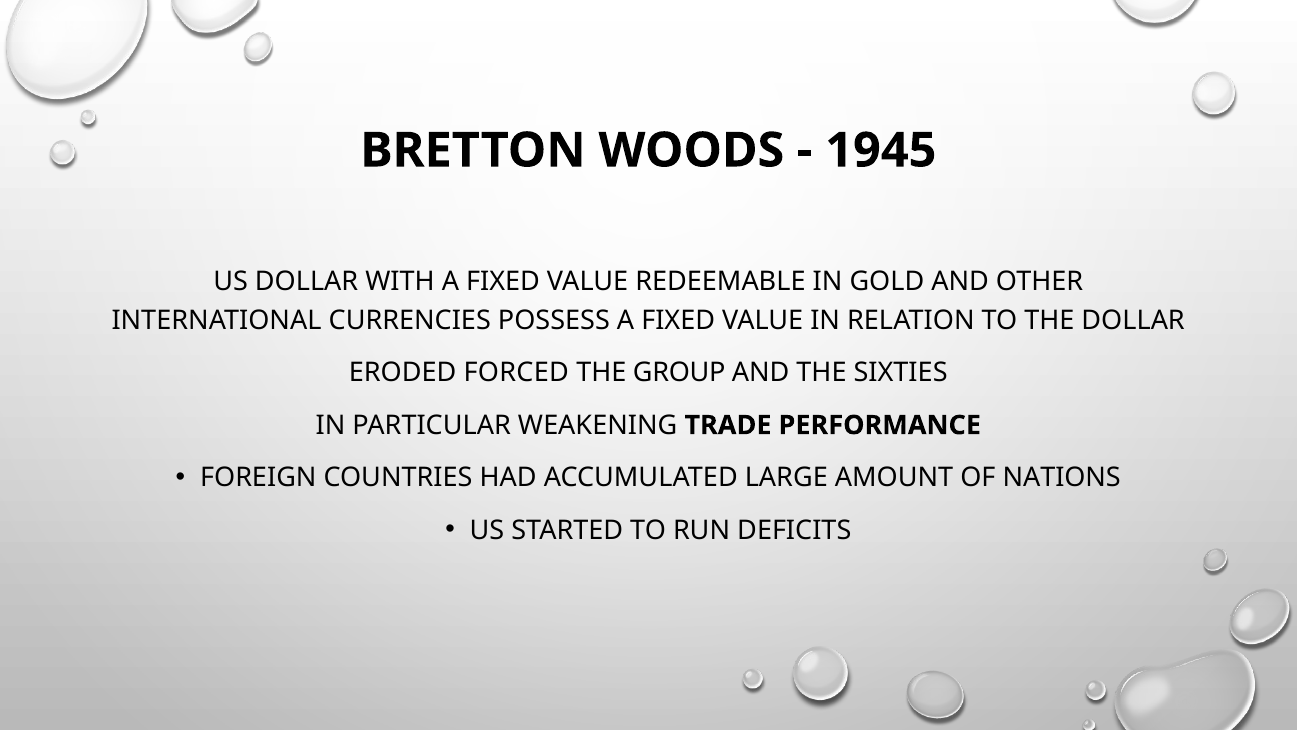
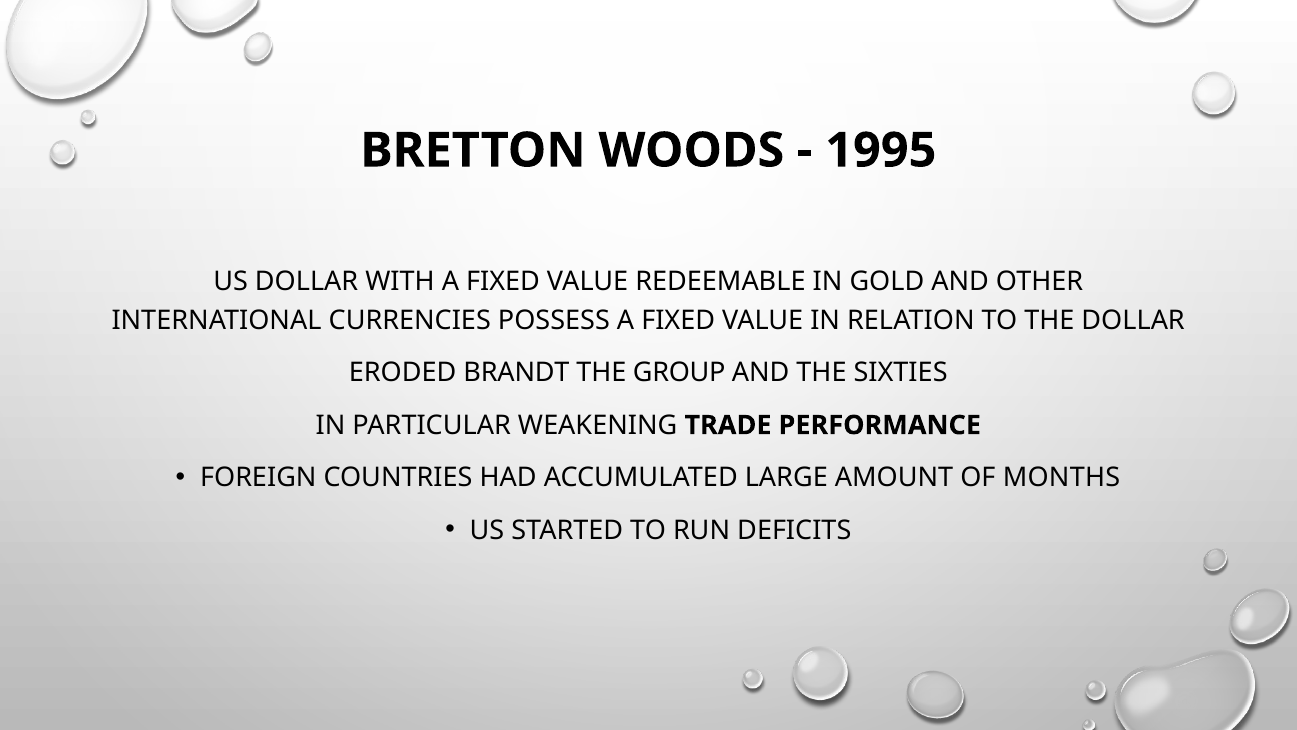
1945: 1945 -> 1995 (881, 150)
FORCED: FORCED -> BRANDT (516, 373)
NATIONS: NATIONS -> MONTHS (1062, 477)
